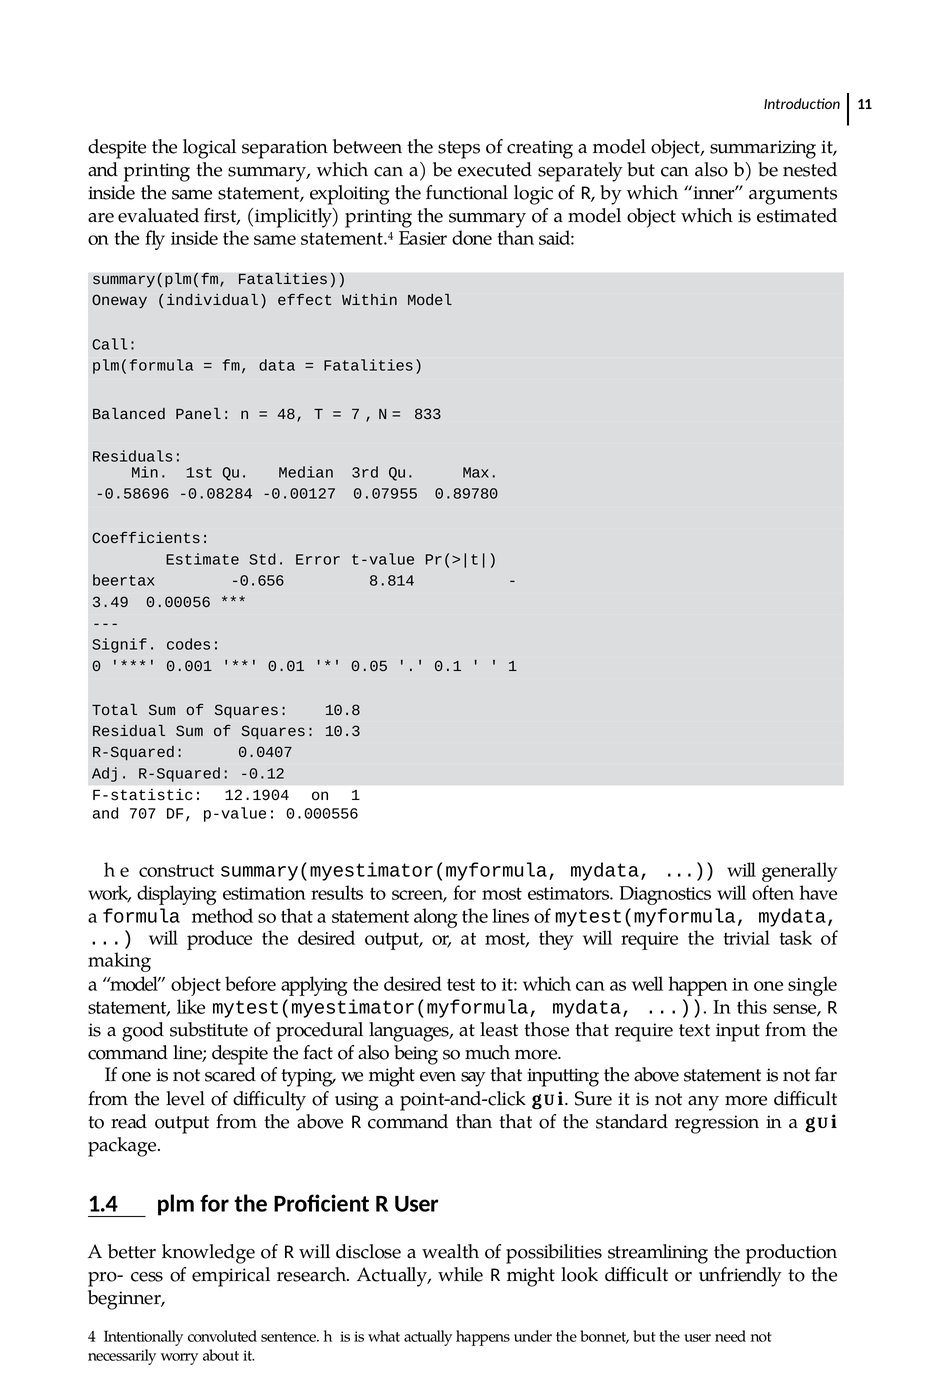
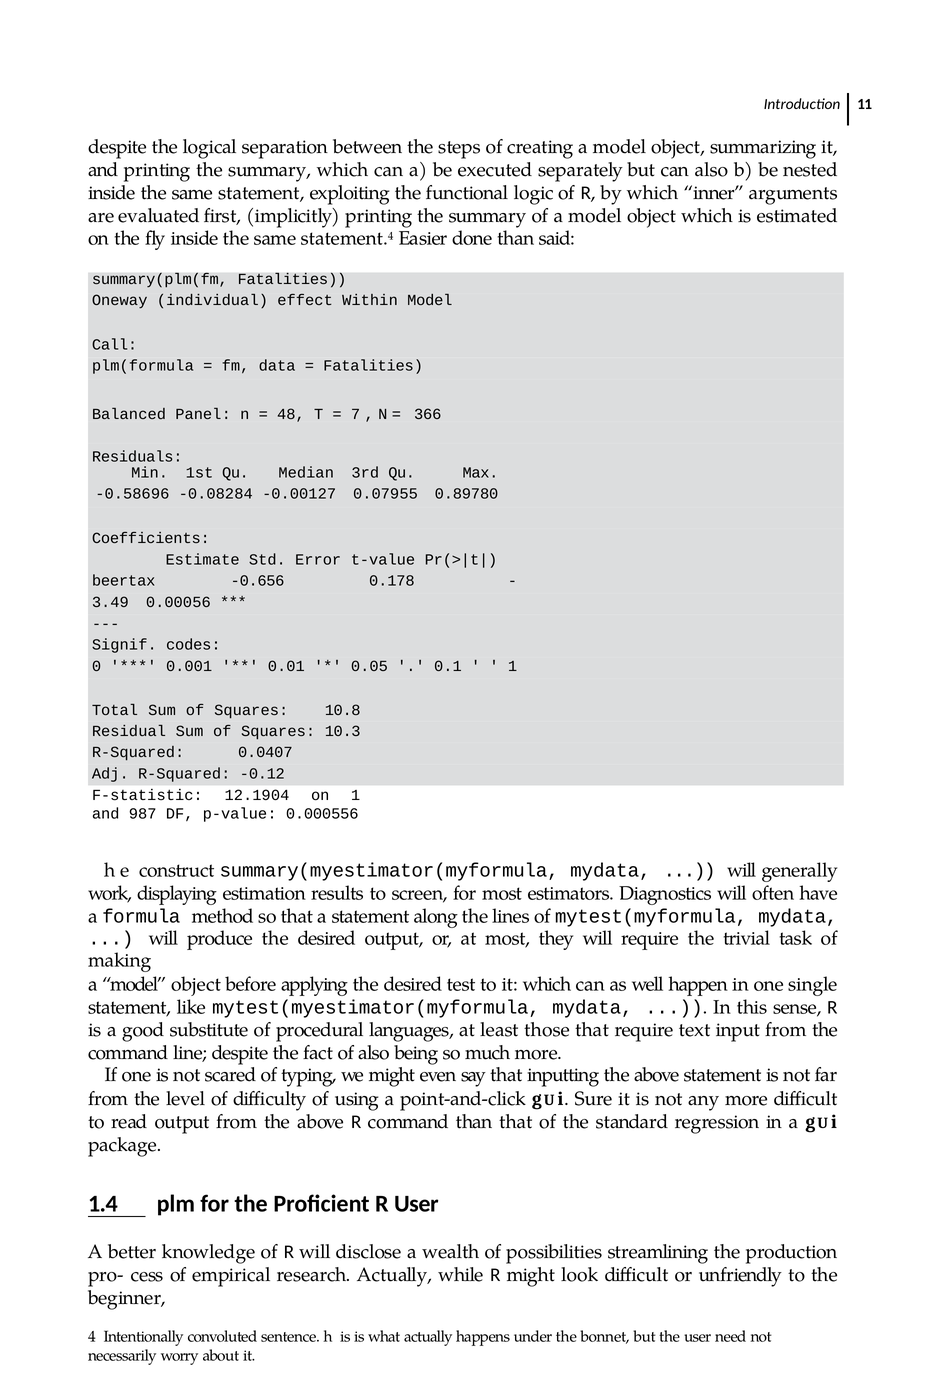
833: 833 -> 366 (428, 414)
8.814: 8.814 -> 0.178 (392, 581)
707: 707 -> 987 (143, 814)
